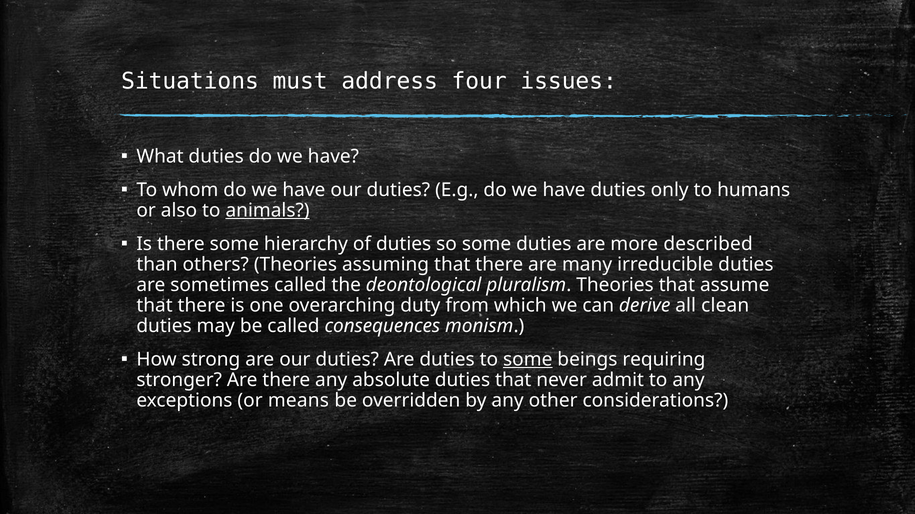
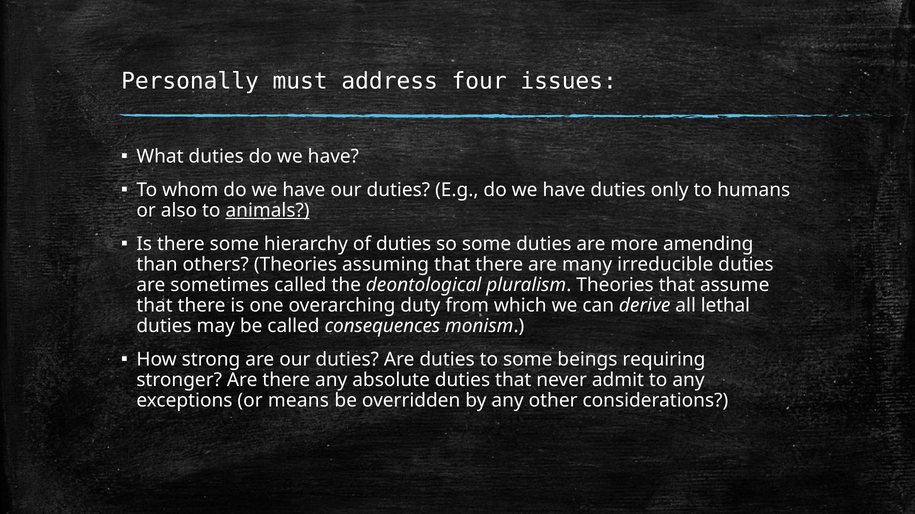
Situations: Situations -> Personally (190, 81)
described: described -> amending (708, 244)
clean: clean -> lethal (725, 306)
some underline: present -> none (528, 360)
